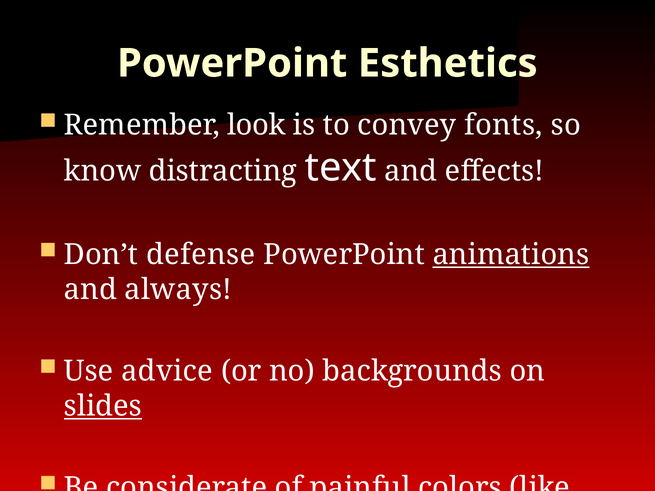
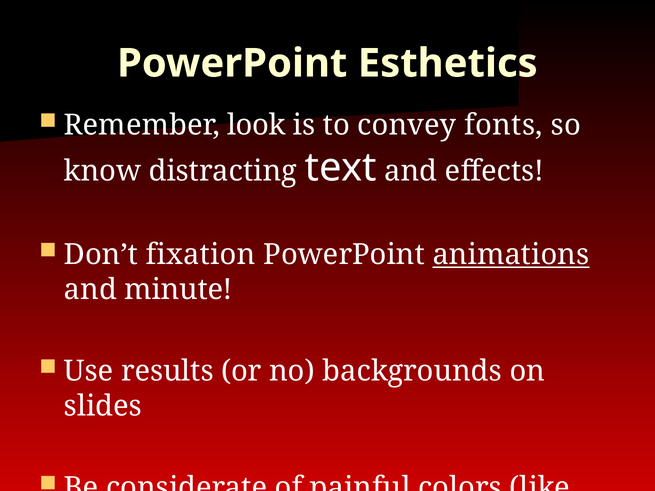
defense: defense -> fixation (201, 255)
always: always -> minute (179, 290)
advice: advice -> results (167, 371)
slides underline: present -> none (103, 406)
